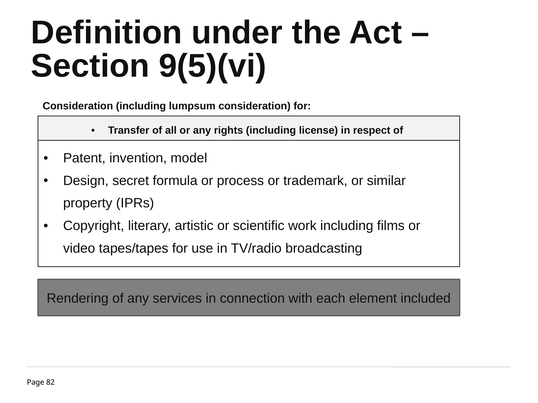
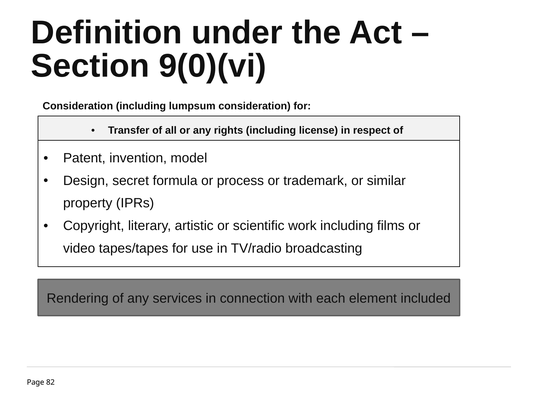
9(5)(vi: 9(5)(vi -> 9(0)(vi (213, 66)
